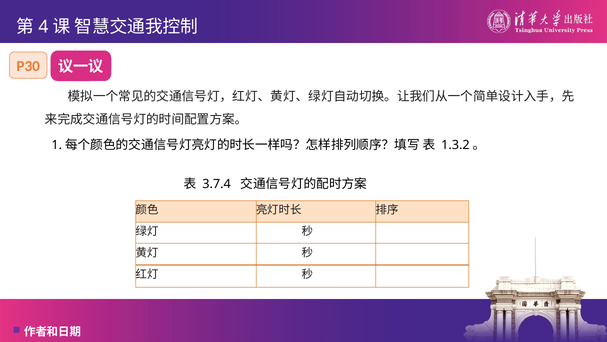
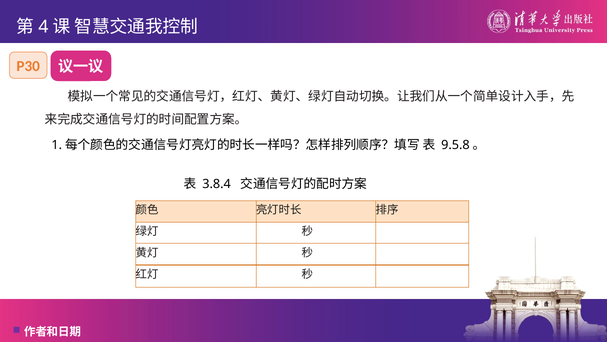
1.3.2: 1.3.2 -> 9.5.8 (455, 145)
3.7.4: 3.7.4 -> 3.8.4 (217, 184)
